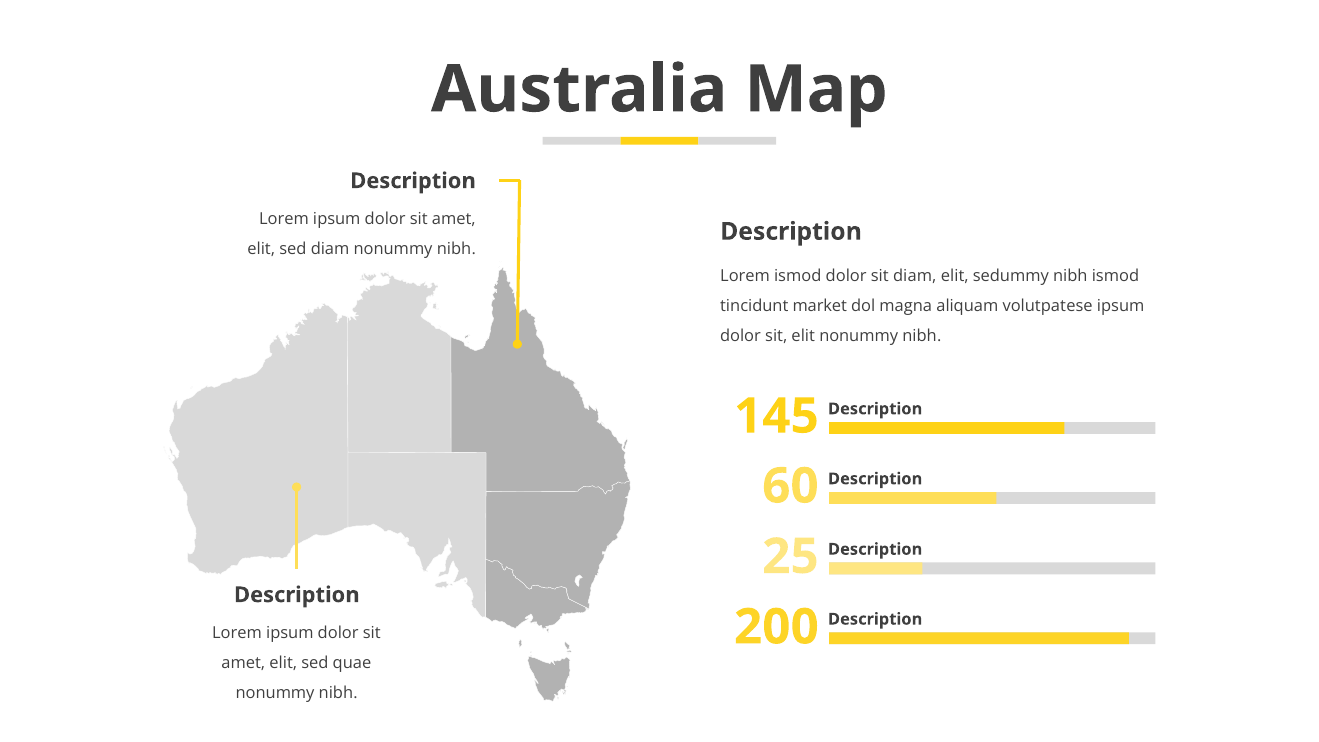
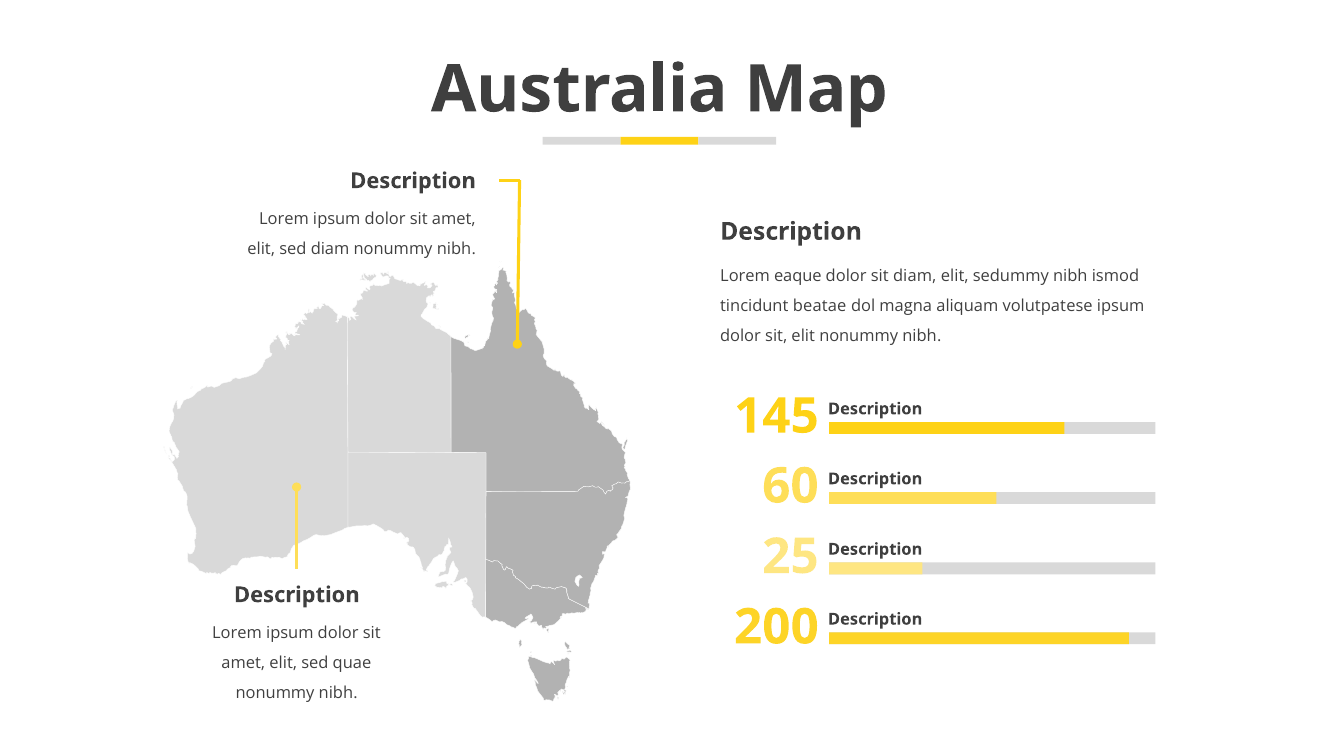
Lorem ismod: ismod -> eaque (798, 276)
market: market -> beatae (820, 306)
